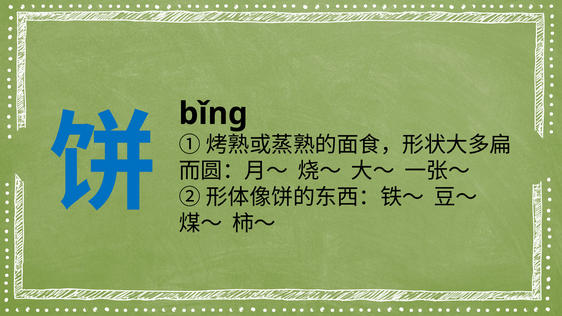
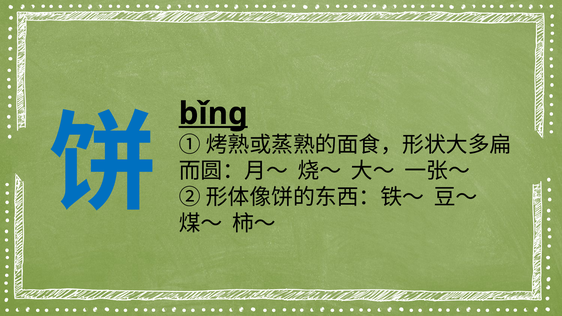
bǐng underline: none -> present (213, 114)
